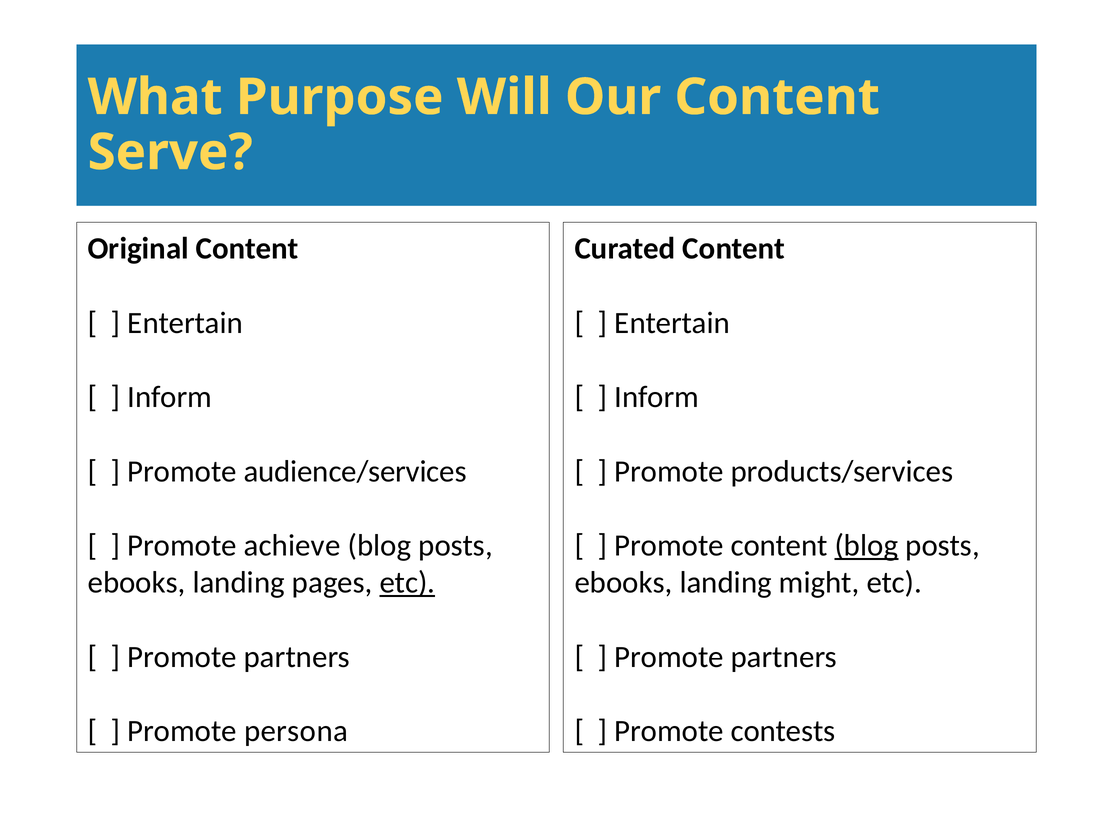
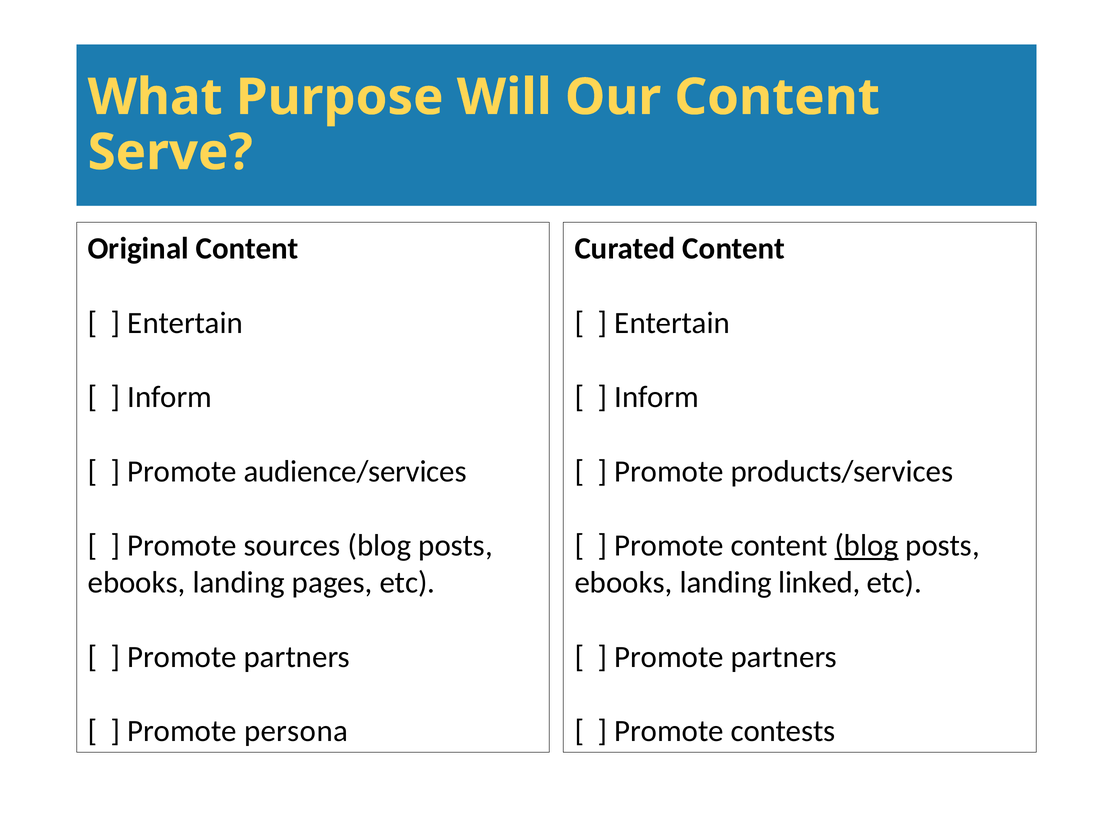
achieve: achieve -> sources (292, 545)
etc underline: present -> none (407, 583)
might: might -> linked (819, 583)
